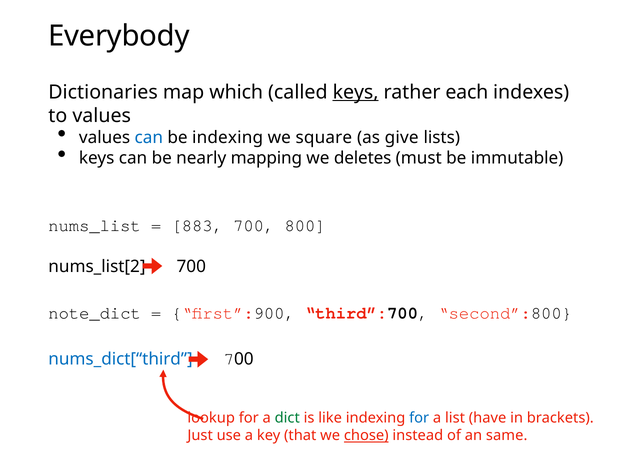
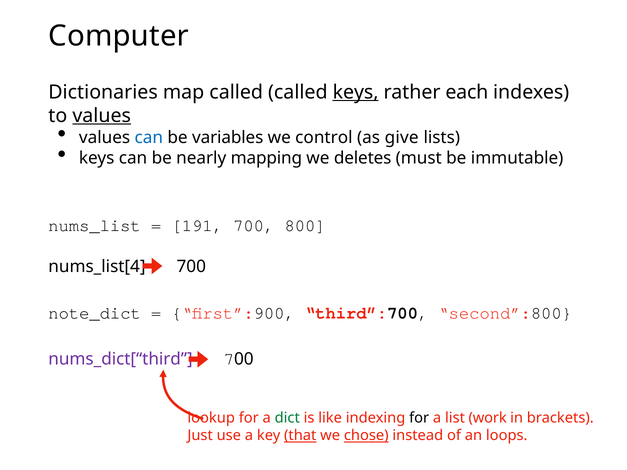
Everybody: Everybody -> Computer (119, 36)
map which: which -> called (236, 92)
values underline: none -> present (102, 116)
be indexing: indexing -> variables (228, 138)
square: square -> control (324, 138)
883: 883 -> 191 (197, 226)
nums_list[2: nums_list[2 -> nums_list[4 (97, 267)
nums_dict[“third colour: blue -> purple (121, 359)
for colour: blue -> black (419, 418)
have: have -> work (488, 418)
that underline: none -> present (300, 436)
same: same -> loops (507, 436)
